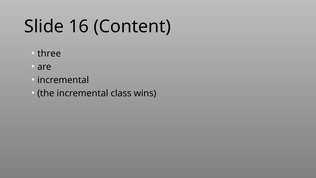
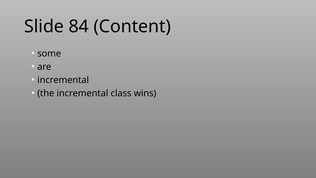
16: 16 -> 84 (79, 27)
three: three -> some (49, 53)
